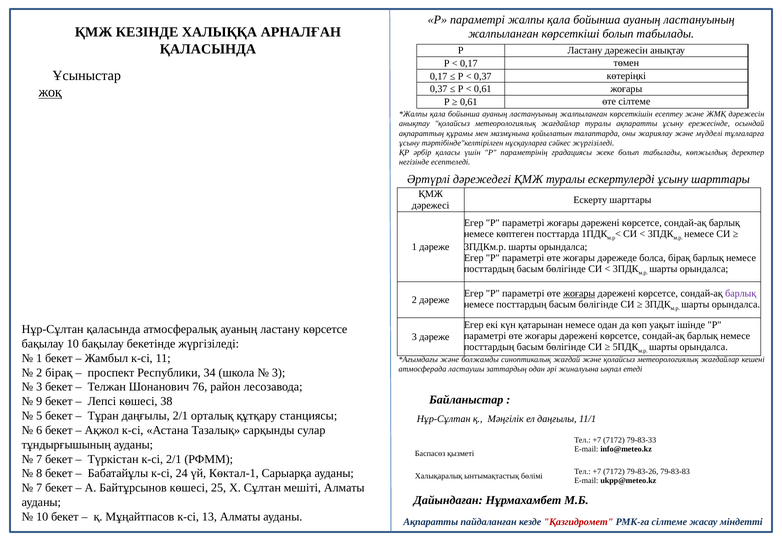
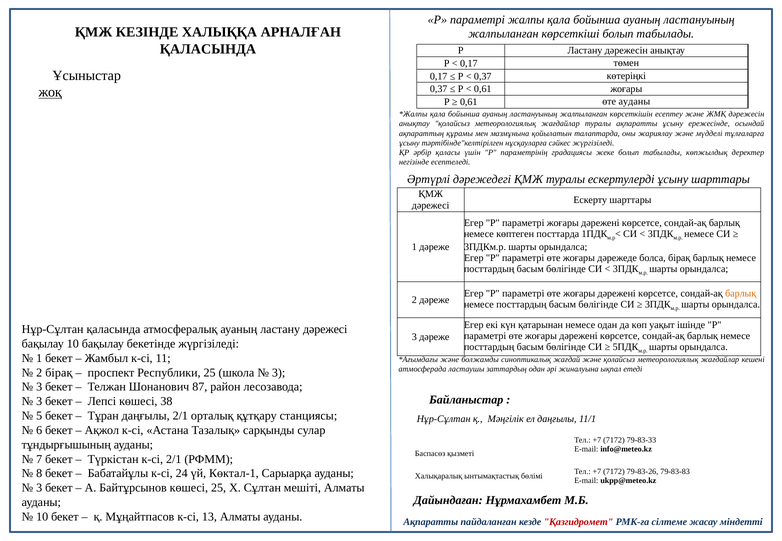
өте сілтеме: сілтеме -> ауданы (634, 102)
жоғары underline: present -> none (579, 294)
барлық colour: purple -> orange (741, 294)
ластану көрсетсе: көрсетсе -> дәрежесі (325, 329)
Республики 34: 34 -> 25 (210, 373)
76: 76 -> 87 (200, 387)
9: 9 -> 3 (39, 402)
7: 7 -> 3 (39, 488)
